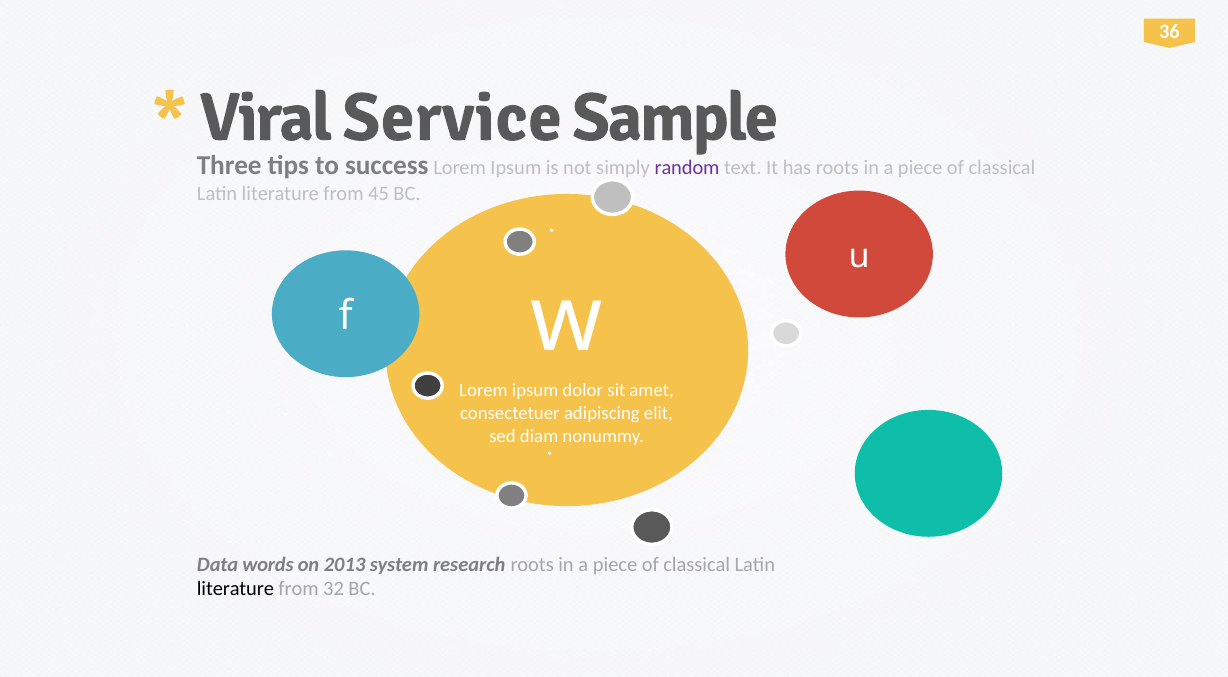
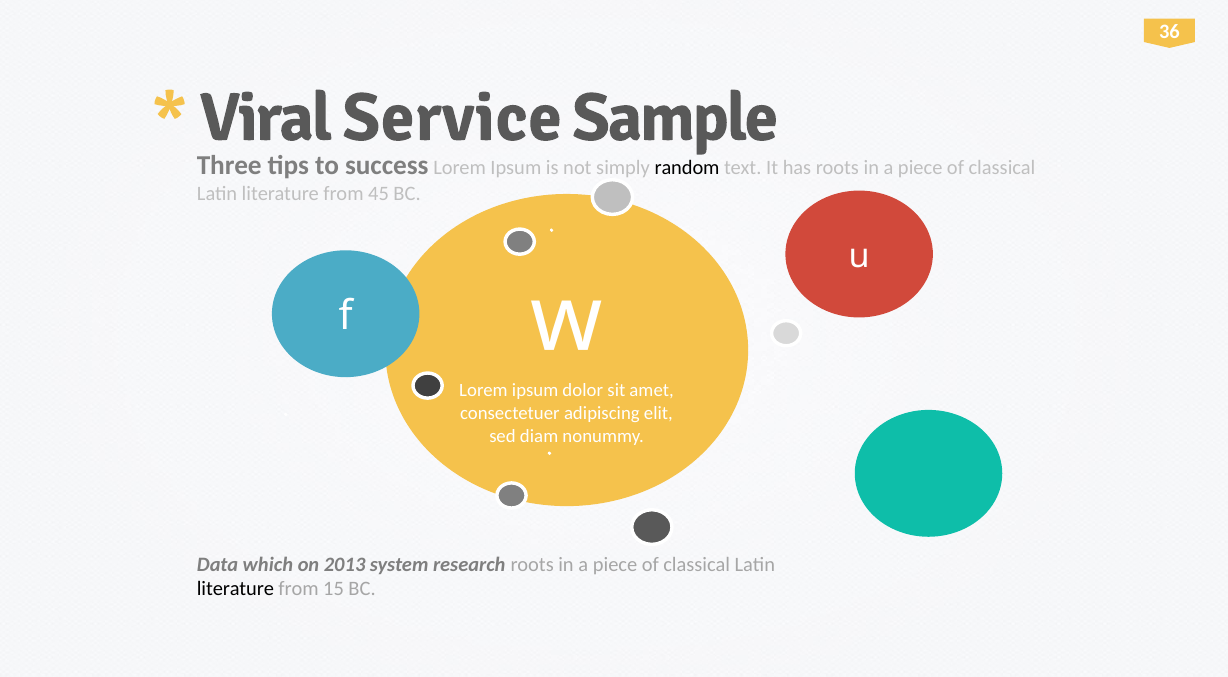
random colour: purple -> black (687, 168)
words: words -> which (268, 565)
32: 32 -> 15 (334, 589)
